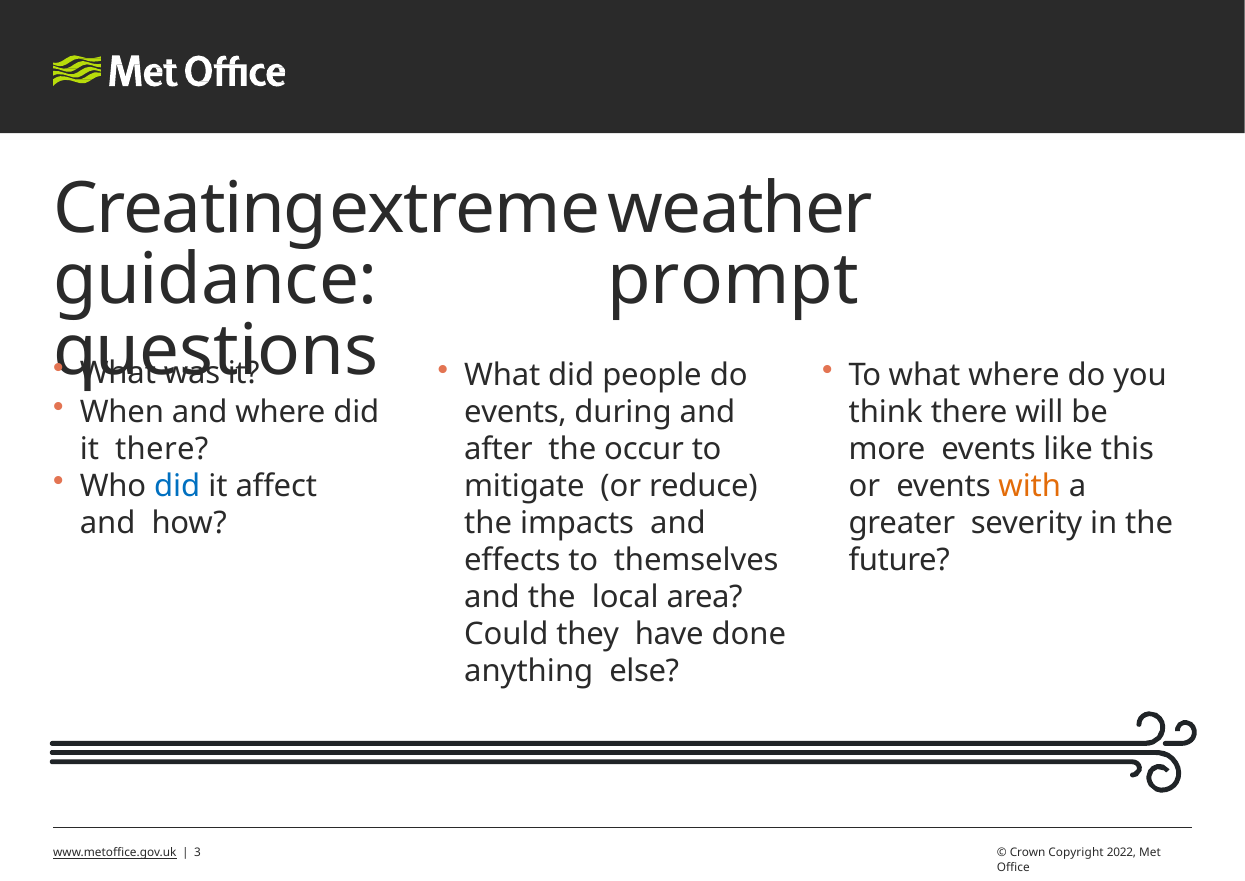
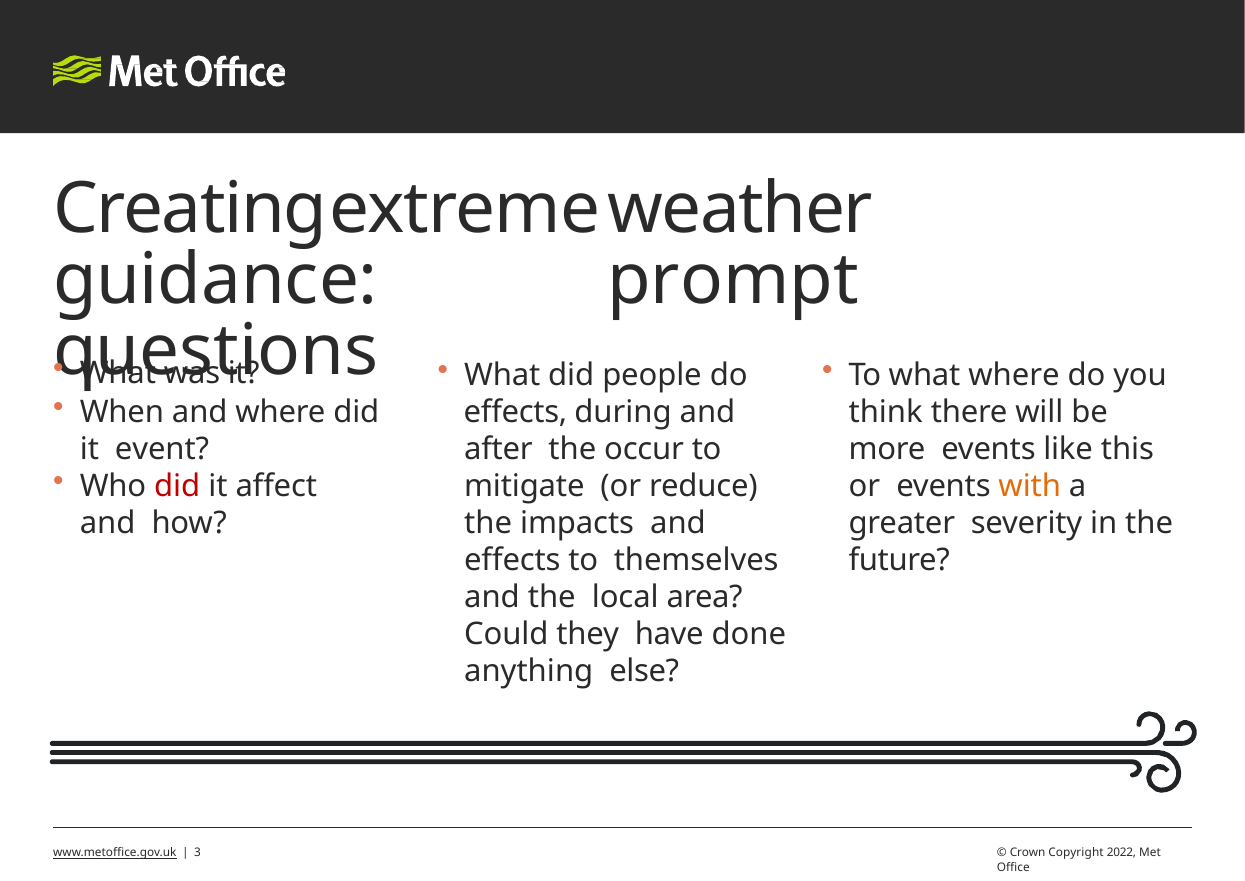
events: events -> effects (515, 412)
it there: there -> event (162, 449)
did colour: blue -> red (177, 486)
